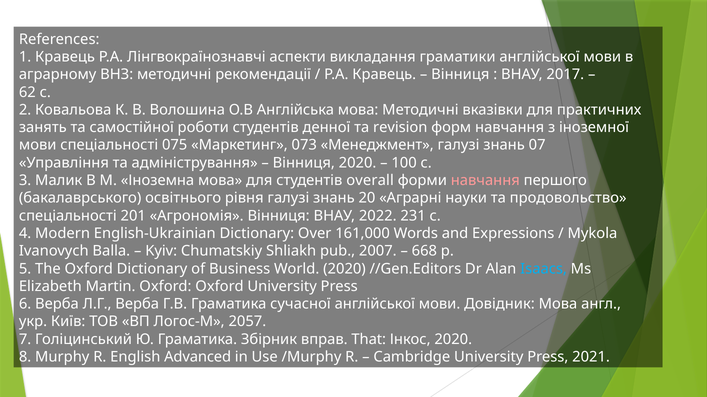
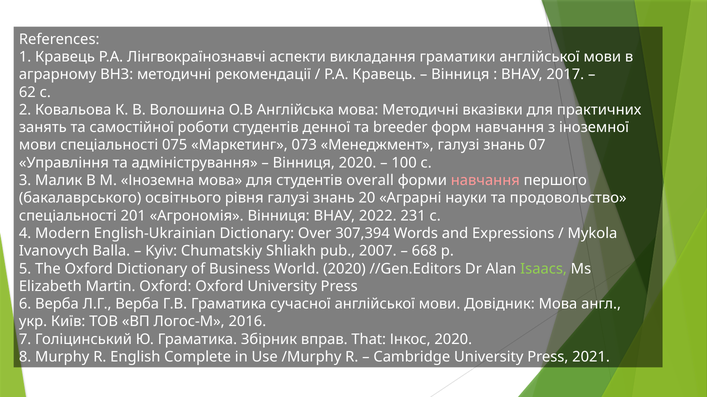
revision: revision -> breeder (400, 128)
161,000: 161,000 -> 307,394 (363, 234)
Isaacs colour: light blue -> light green (544, 269)
2057: 2057 -> 2016 (247, 322)
Advanced: Advanced -> Complete (198, 358)
